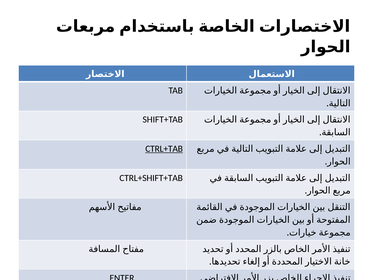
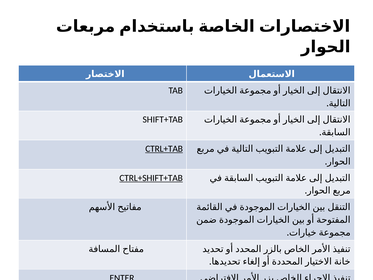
CTRL+SHIFT+TAB underline: none -> present (151, 178)
